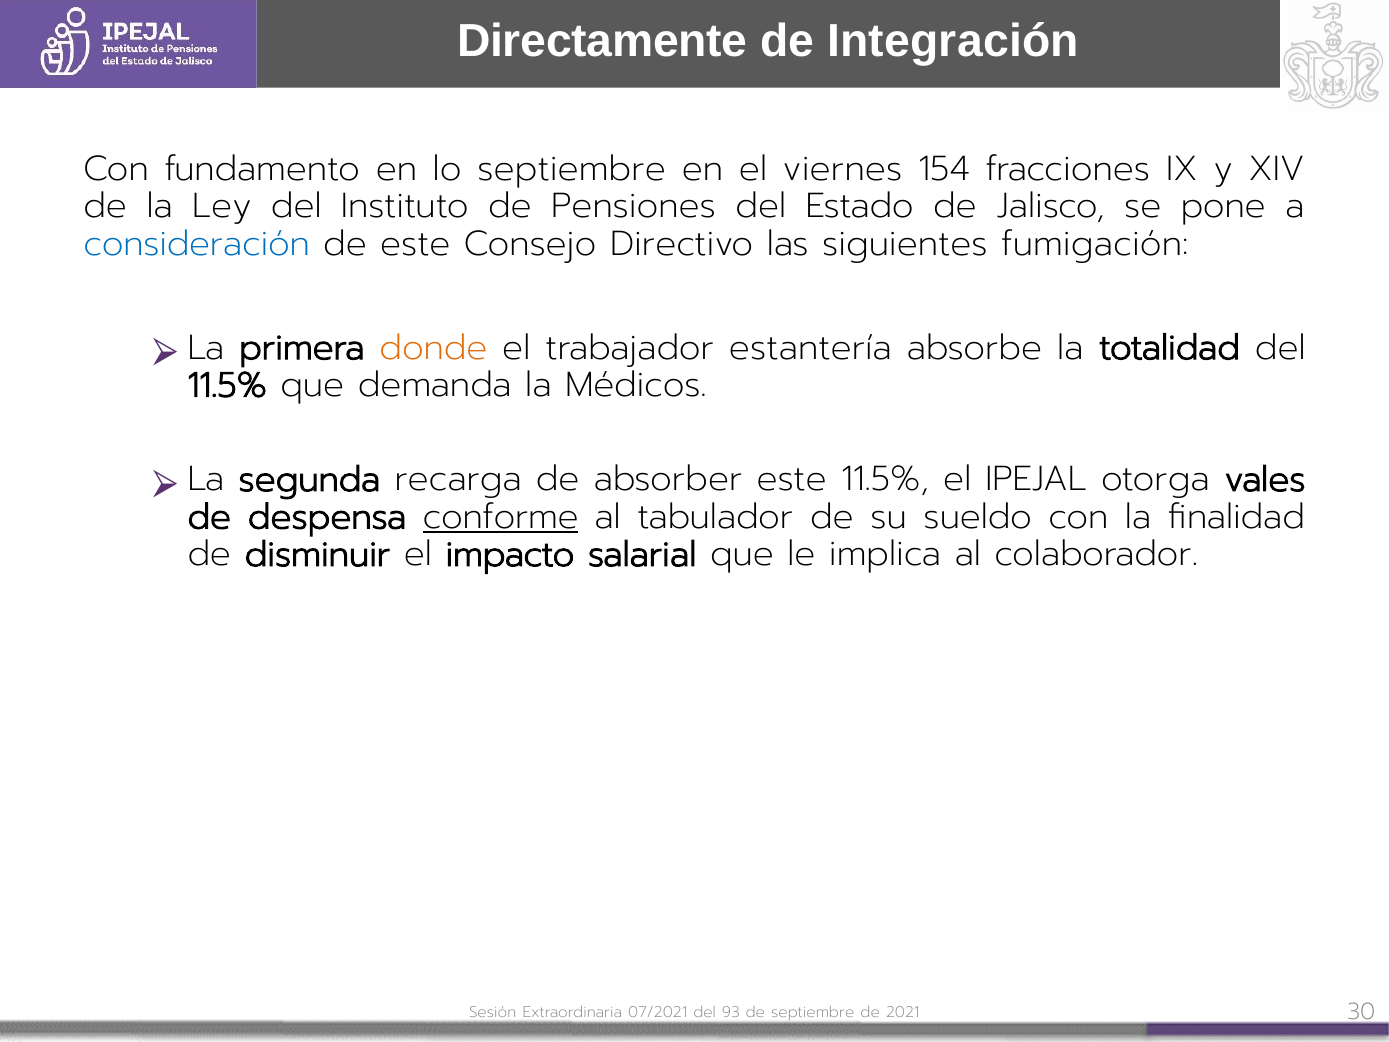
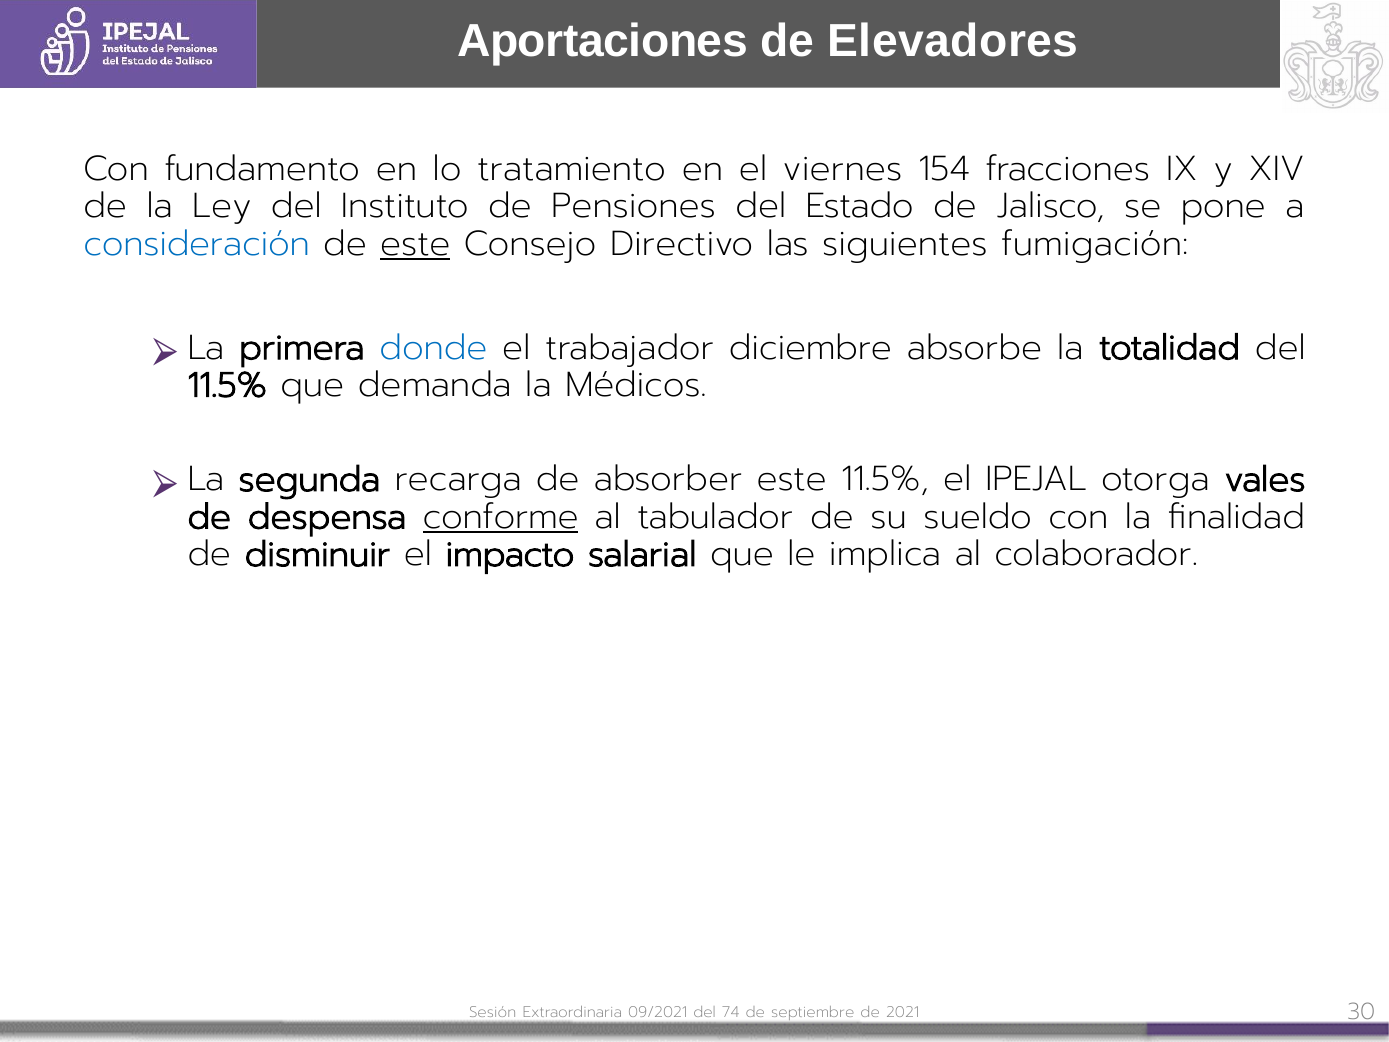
Directamente: Directamente -> Aportaciones (602, 41)
Integración: Integración -> Elevadores (953, 41)
lo septiembre: septiembre -> tratamiento (572, 169)
este underline: none -> present (415, 244)
donde colour: orange -> blue (433, 348)
estantería: estantería -> diciembre (810, 348)
07/2021: 07/2021 -> 09/2021 (658, 1012)
93: 93 -> 74 (731, 1012)
